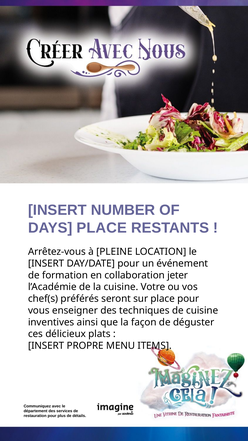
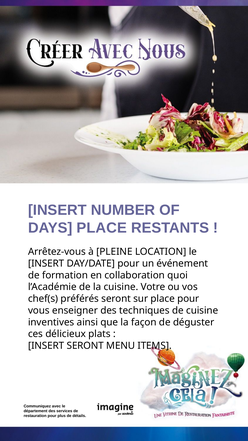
jeter: jeter -> quoi (178, 275)
INSERT PROPRE: PROPRE -> SERONT (85, 345)
